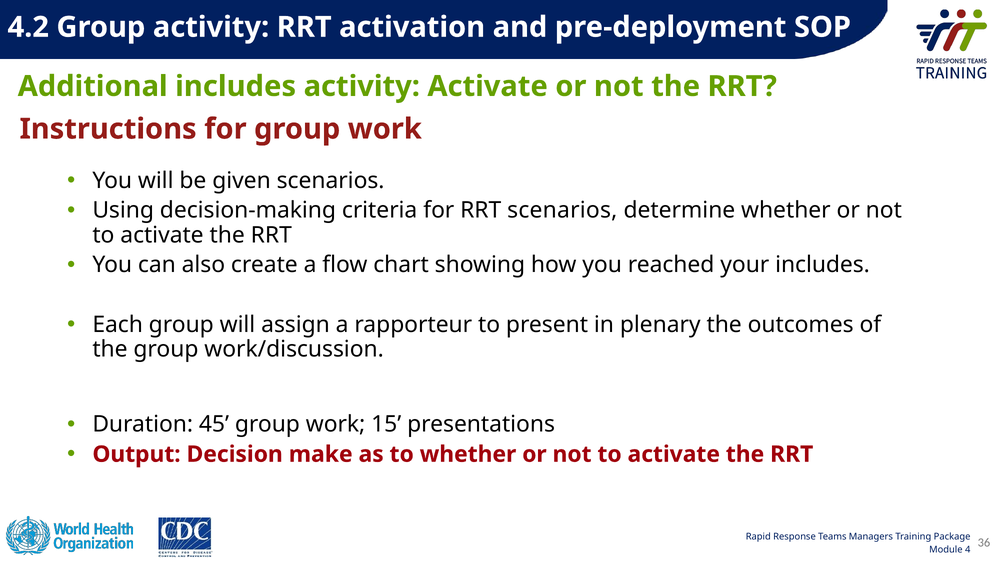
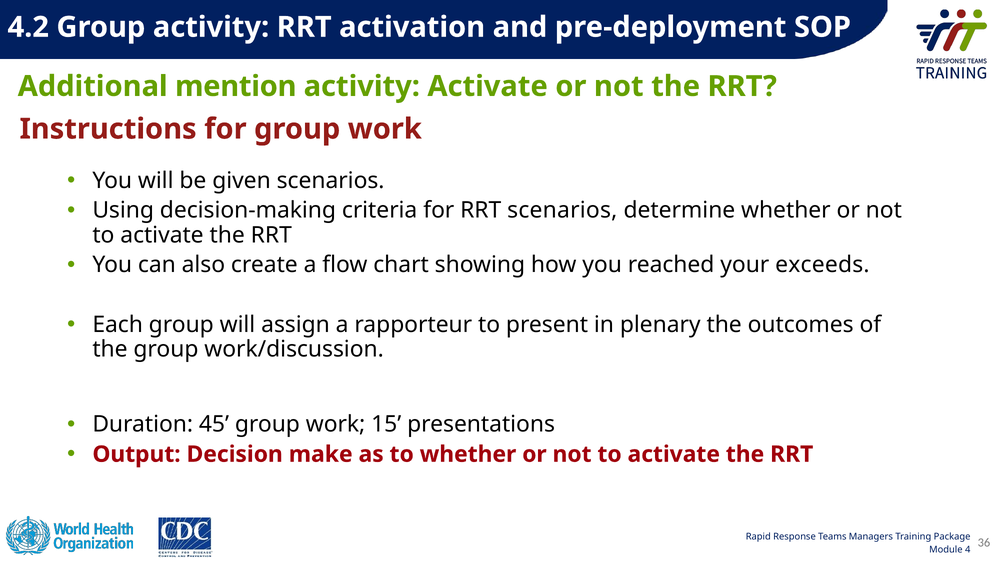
Additional includes: includes -> mention (236, 86)
your includes: includes -> exceeds (822, 265)
